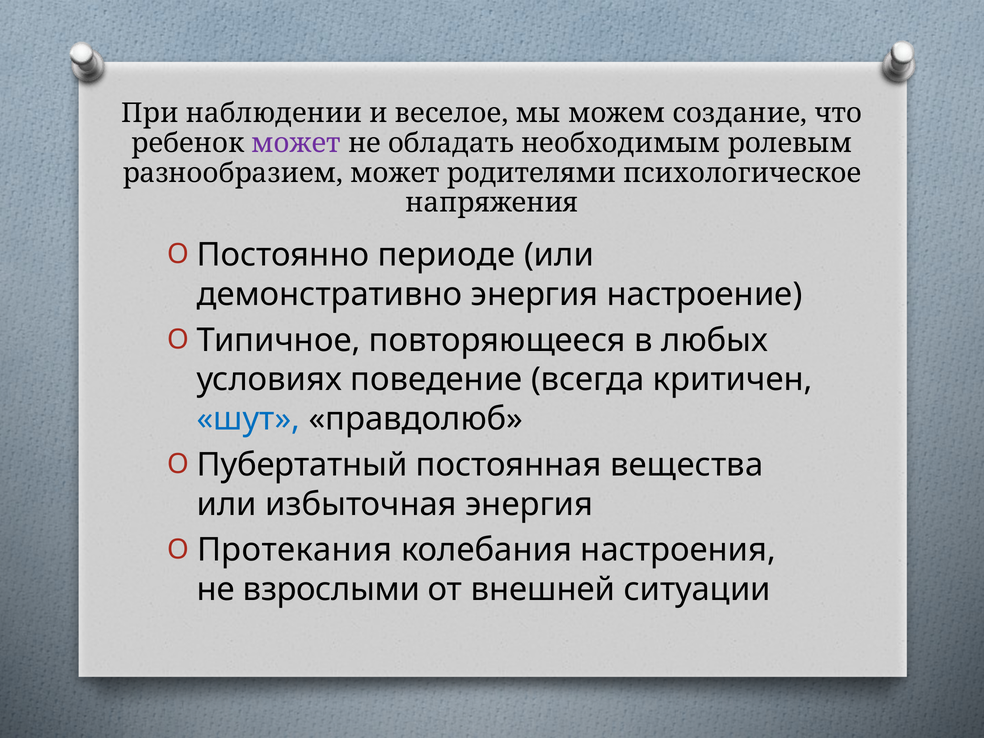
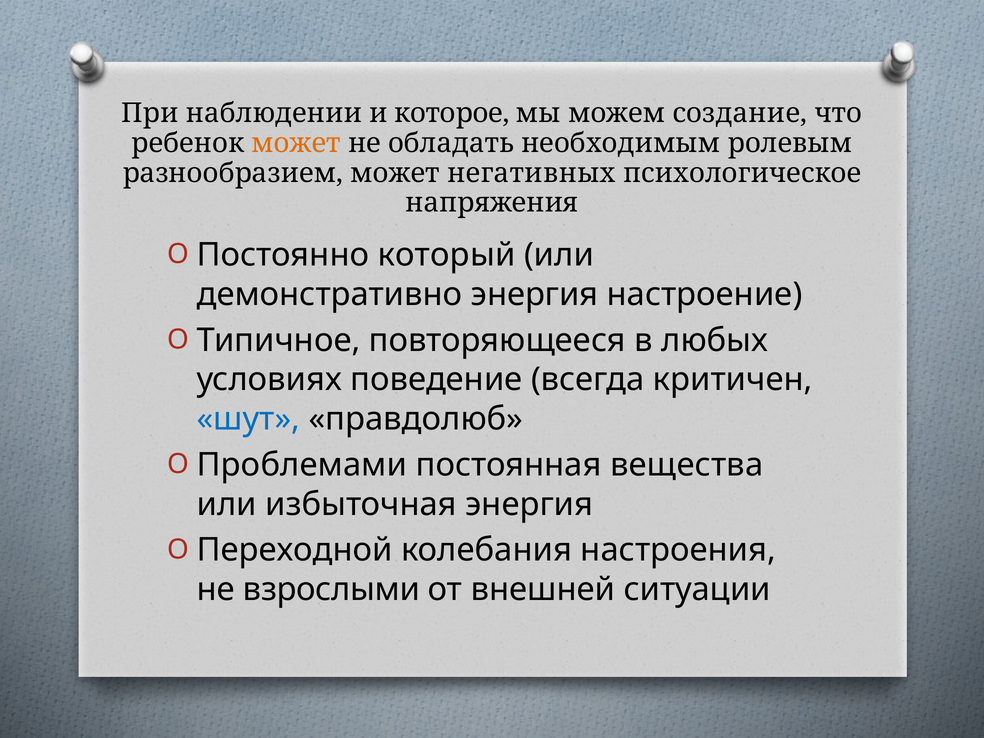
веселое: веселое -> которое (452, 113)
может colour: purple -> orange (296, 143)
родителями: родителями -> негативных (531, 173)
периоде: периоде -> который (447, 255)
Пубертатный: Пубертатный -> Проблемами (302, 465)
Протекания: Протекания -> Переходной (295, 550)
